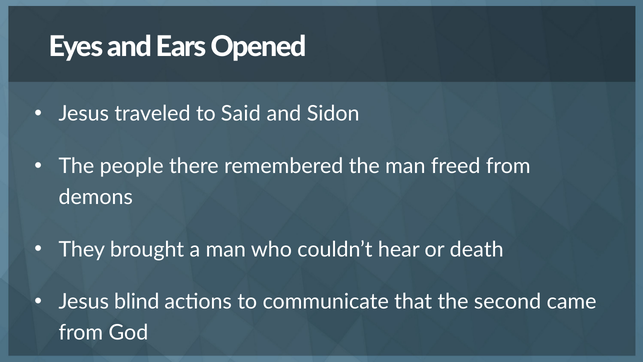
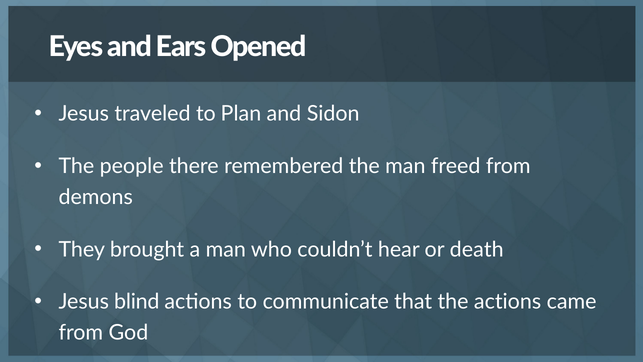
Said: Said -> Plan (241, 114)
the second: second -> actions (508, 301)
